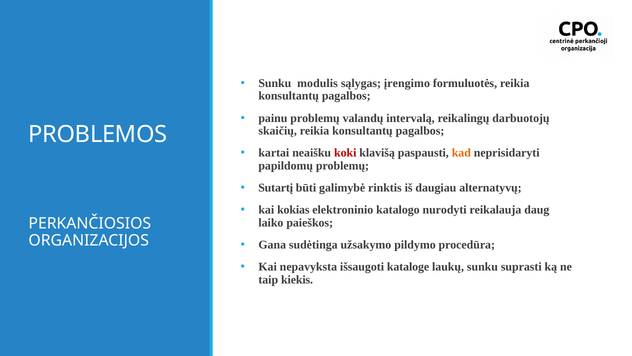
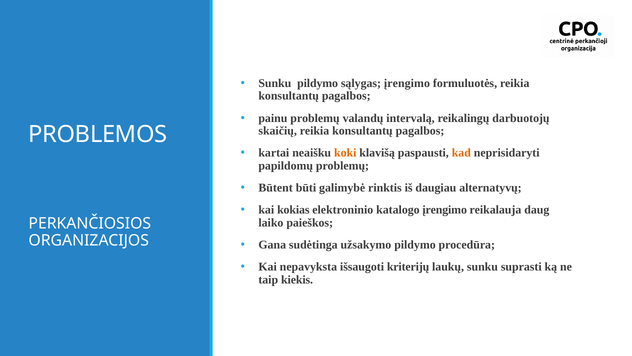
Sunku modulis: modulis -> pildymo (318, 83)
koki colour: red -> orange (345, 153)
Sutartį: Sutartį -> Būtent (276, 188)
katalogo nurodyti: nurodyti -> įrengimo (445, 210)
kataloge: kataloge -> kriterijų (408, 266)
